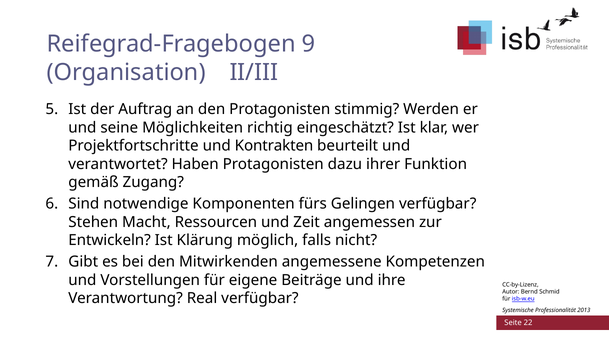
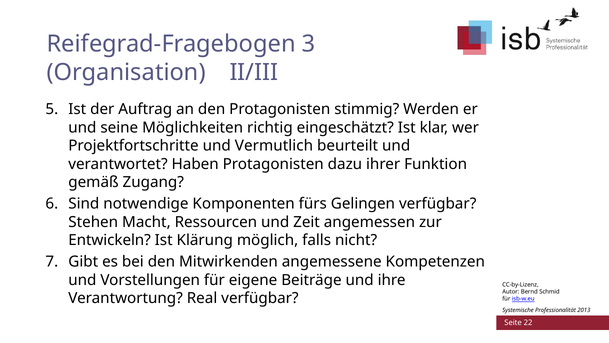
9: 9 -> 3 (309, 44)
Kontrakten: Kontrakten -> Vermutlich (274, 146)
